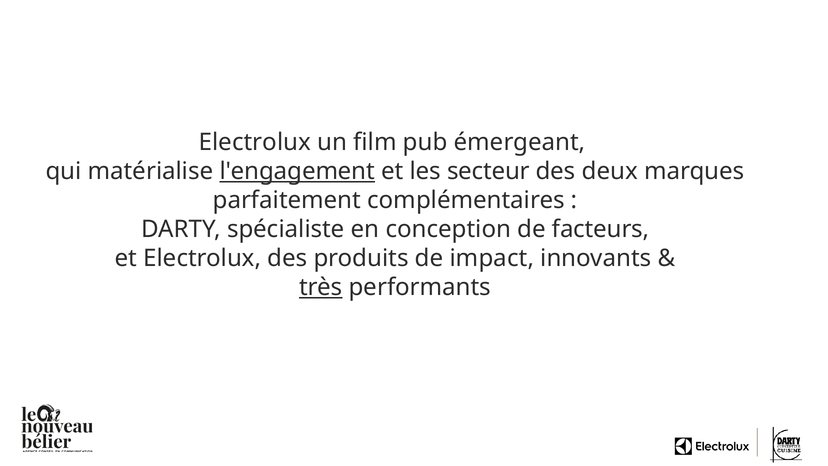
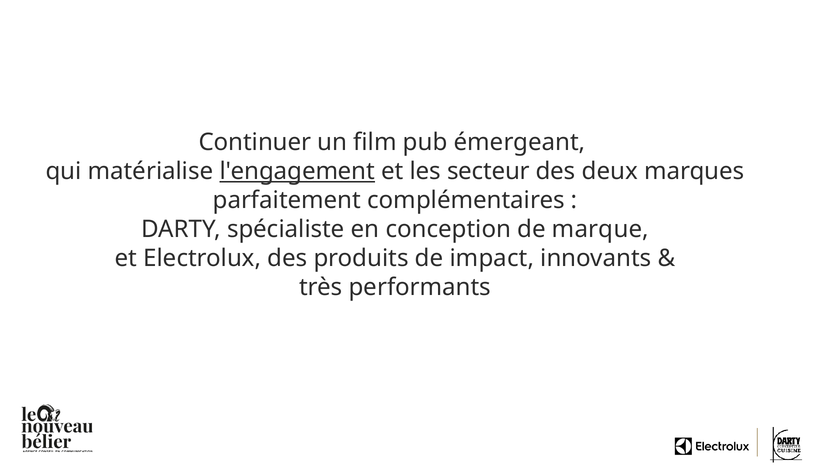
Electrolux: Electrolux -> Continuer (255, 142)
facteurs: facteurs -> marque (600, 229)
très underline: present -> none (321, 287)
